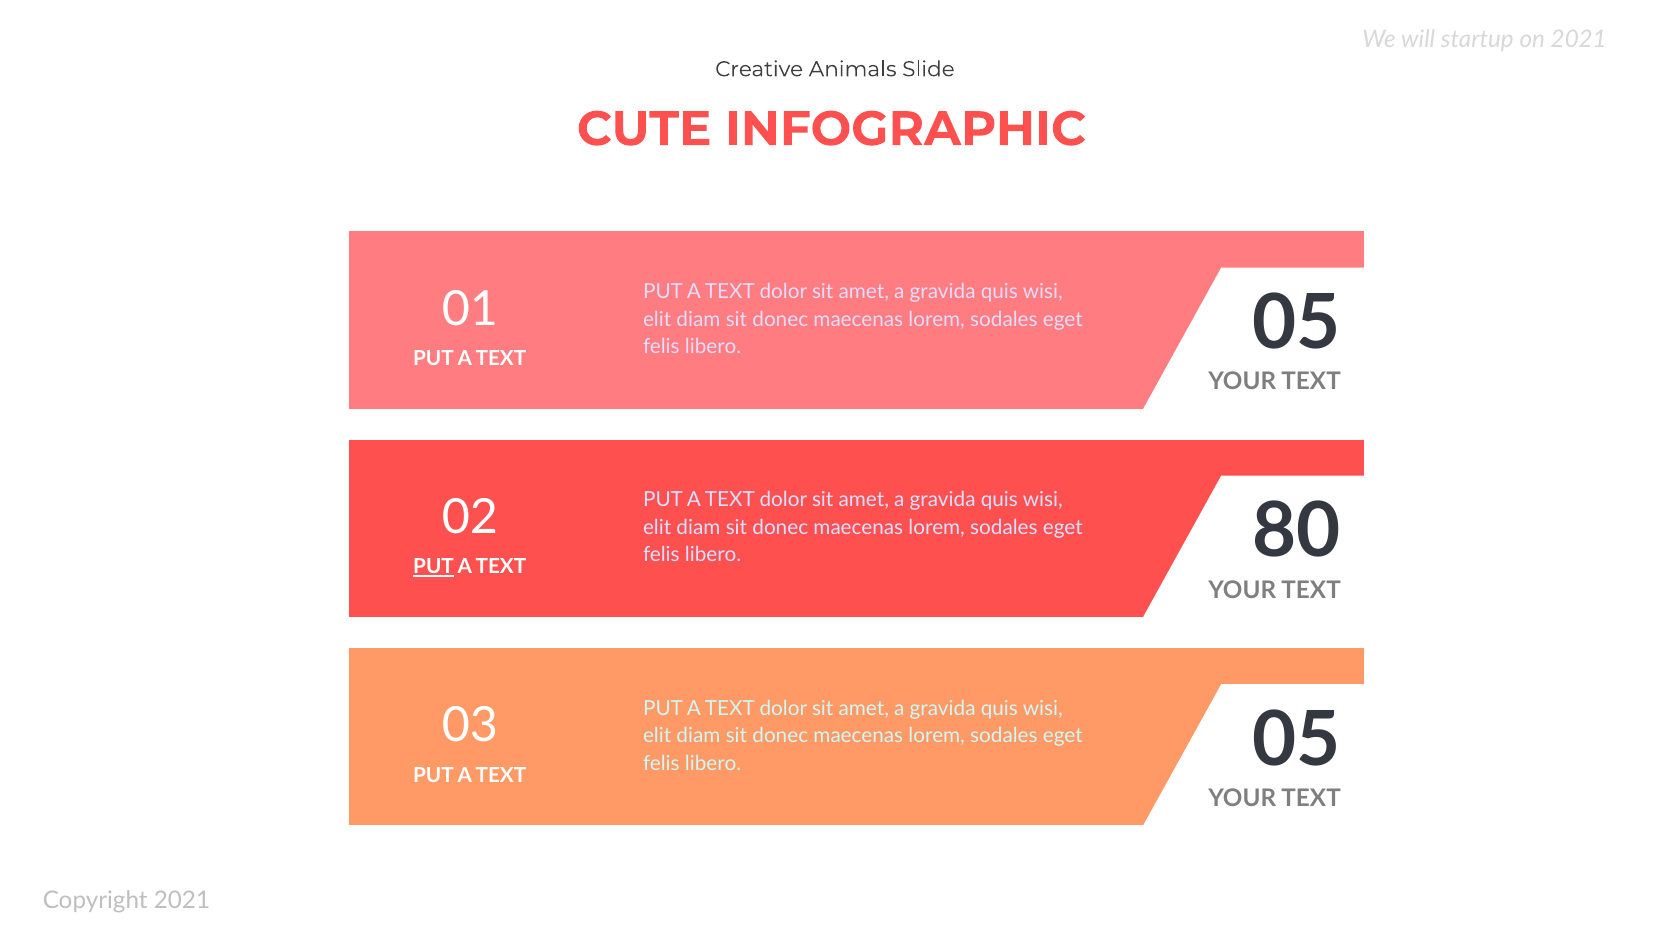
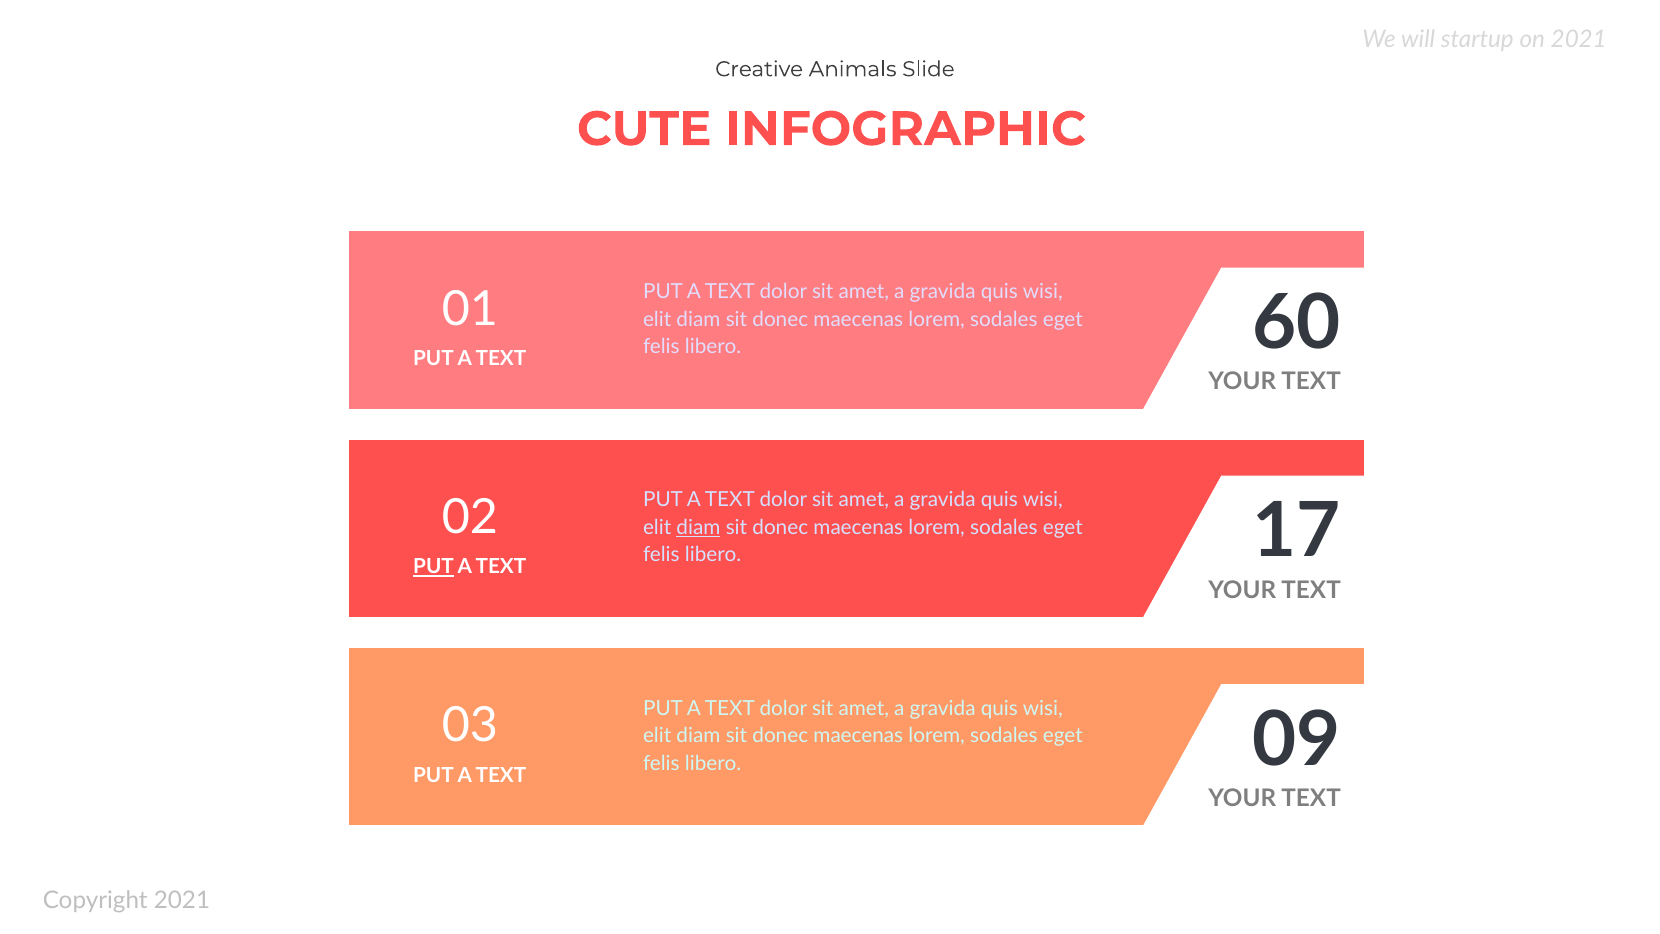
05: 05 -> 60 (1297, 323)
diam underline: none -> present (698, 527)
80: 80 -> 17 (1297, 531)
05: 05 -> 09 (1297, 740)
